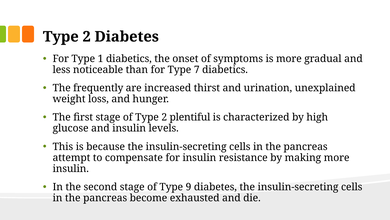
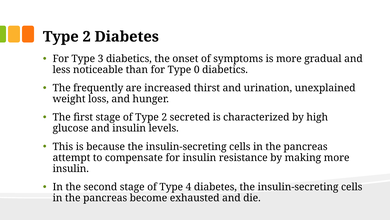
1: 1 -> 3 (101, 59)
7: 7 -> 0 (197, 70)
plentiful: plentiful -> secreted (190, 117)
9: 9 -> 4 (189, 187)
